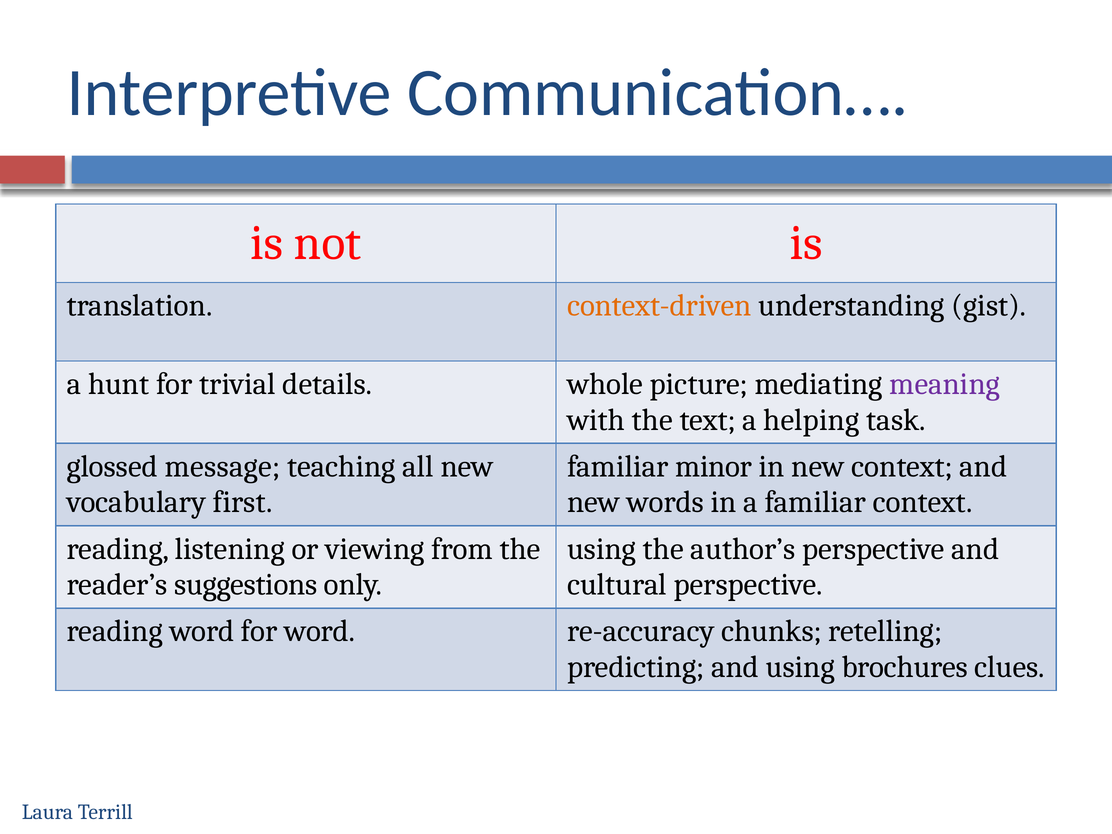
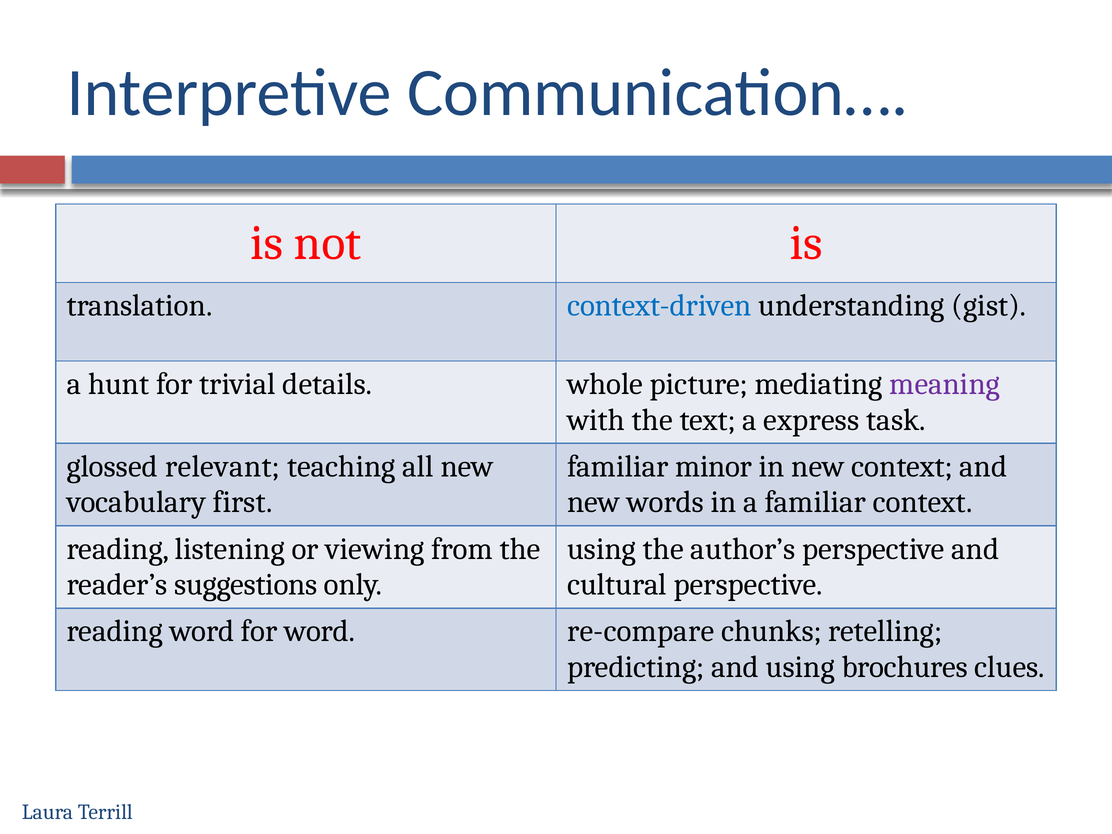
context-driven colour: orange -> blue (659, 306)
helping: helping -> express (811, 420)
message: message -> relevant (223, 467)
re-accuracy: re-accuracy -> re-compare (641, 631)
